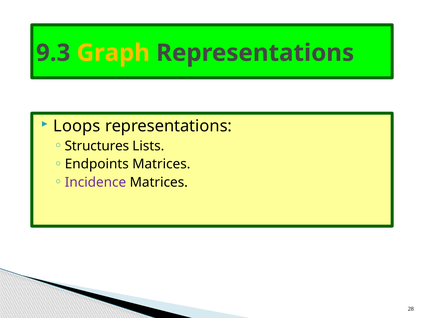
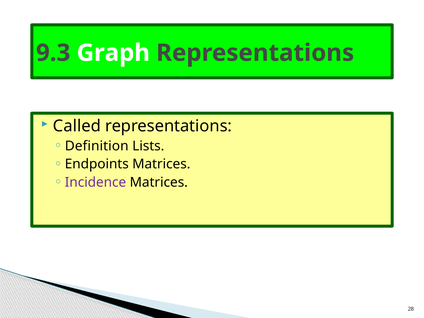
Graph colour: yellow -> white (113, 53)
Loops: Loops -> Called (77, 126)
Structures: Structures -> Definition (97, 146)
